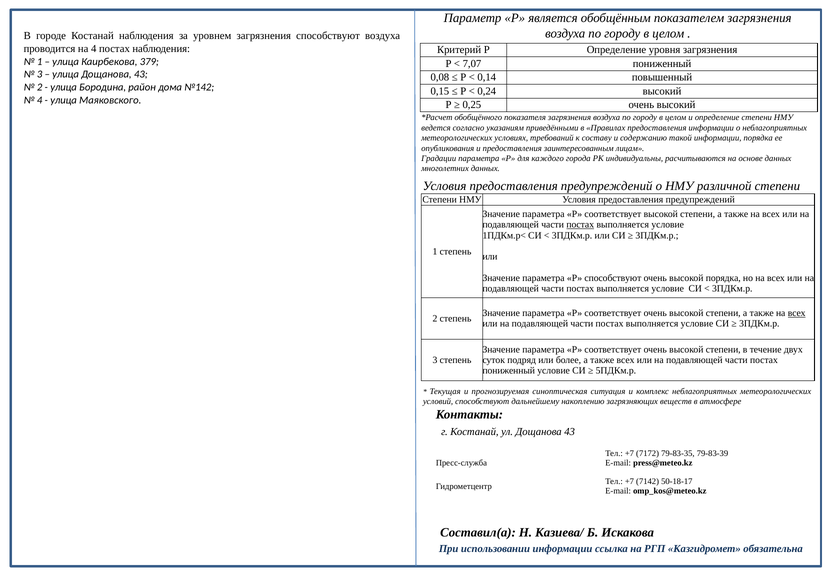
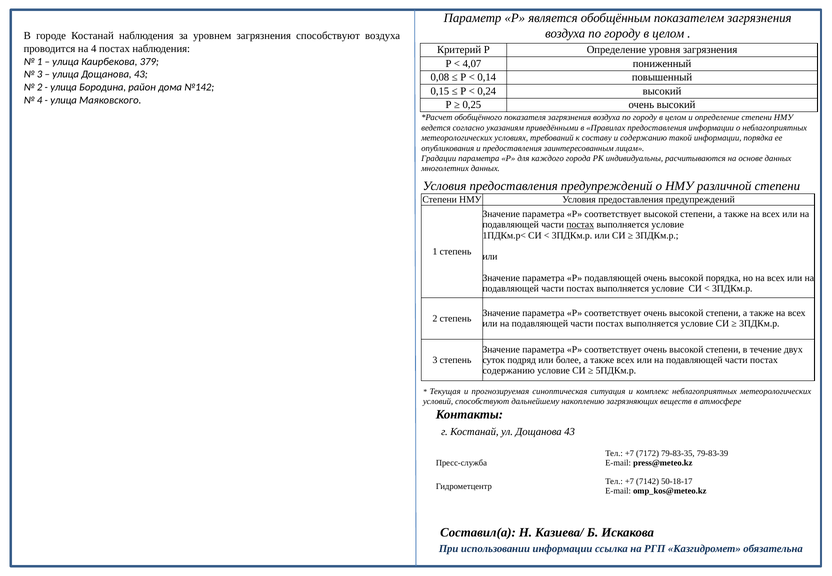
7,07: 7,07 -> 4,07 (472, 64)
Р способствуют: способствуют -> подавляющей (613, 278)
всех underline: present -> none (797, 313)
пониженный: пониженный -> содержанию (509, 371)
